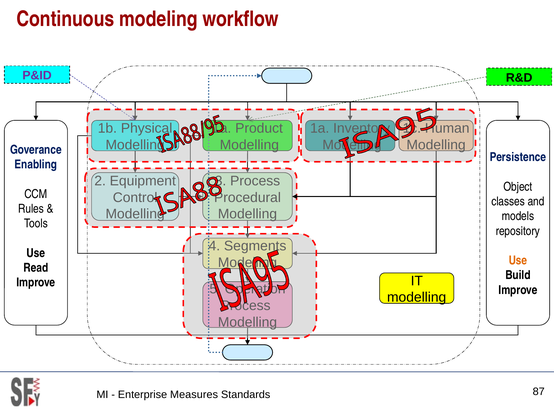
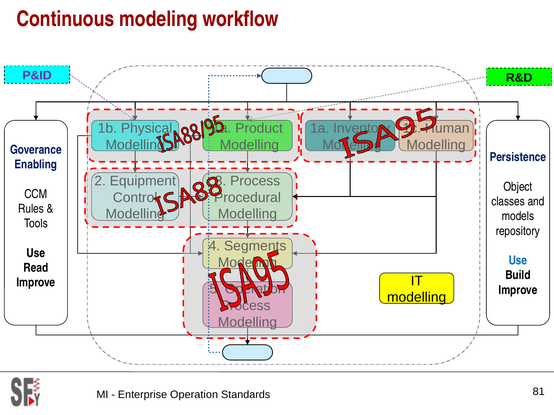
Use colour: orange -> blue (518, 261)
Enterprise Measures: Measures -> Operation (194, 395)
87: 87 -> 81 (539, 392)
